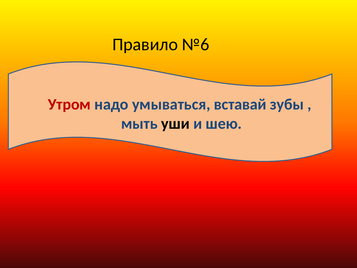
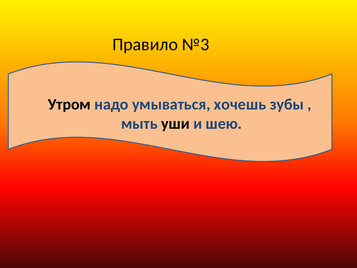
№6: №6 -> №3 (196, 44)
Утром colour: red -> black (69, 104)
вставай: вставай -> хочешь (240, 104)
